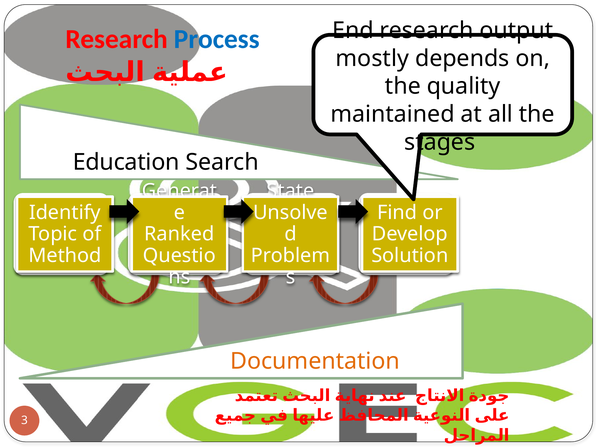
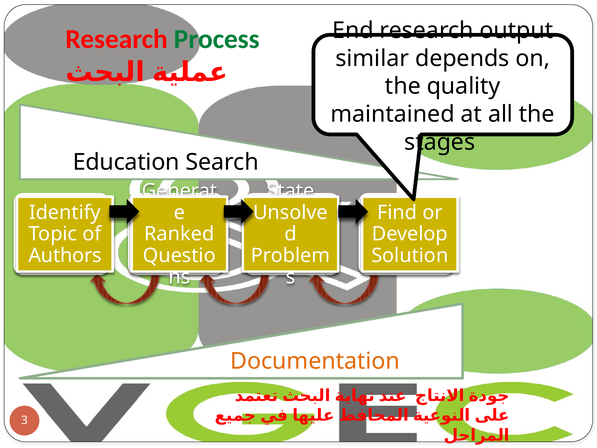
Process colour: blue -> green (217, 39)
mostly: mostly -> similar (372, 58)
Method: Method -> Authors (65, 255)
